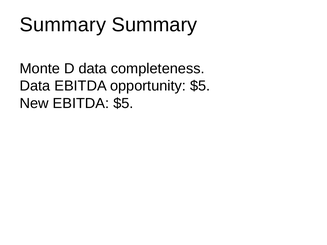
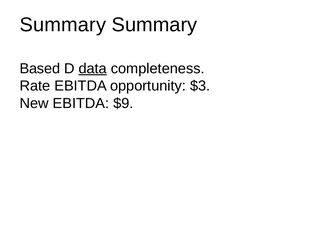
Monte: Monte -> Based (40, 69)
data underline: none -> present (93, 69)
Data: Data -> Rate (35, 86)
opportunity $5: $5 -> $3 (200, 86)
EBITDA $5: $5 -> $9 (123, 103)
